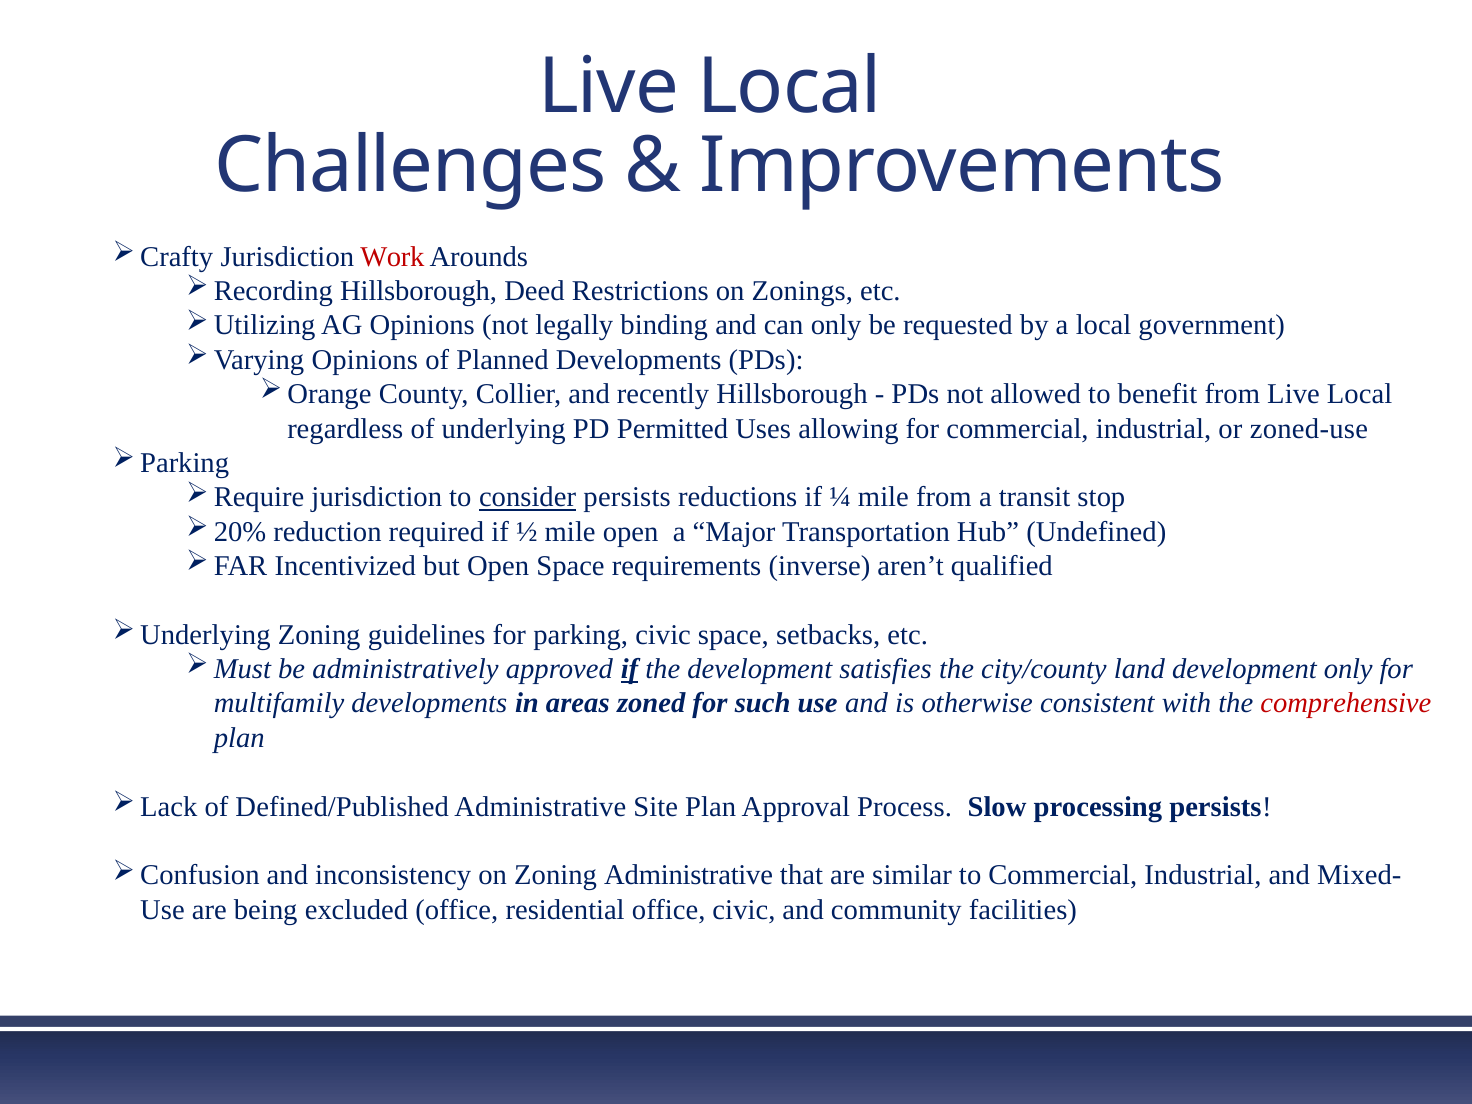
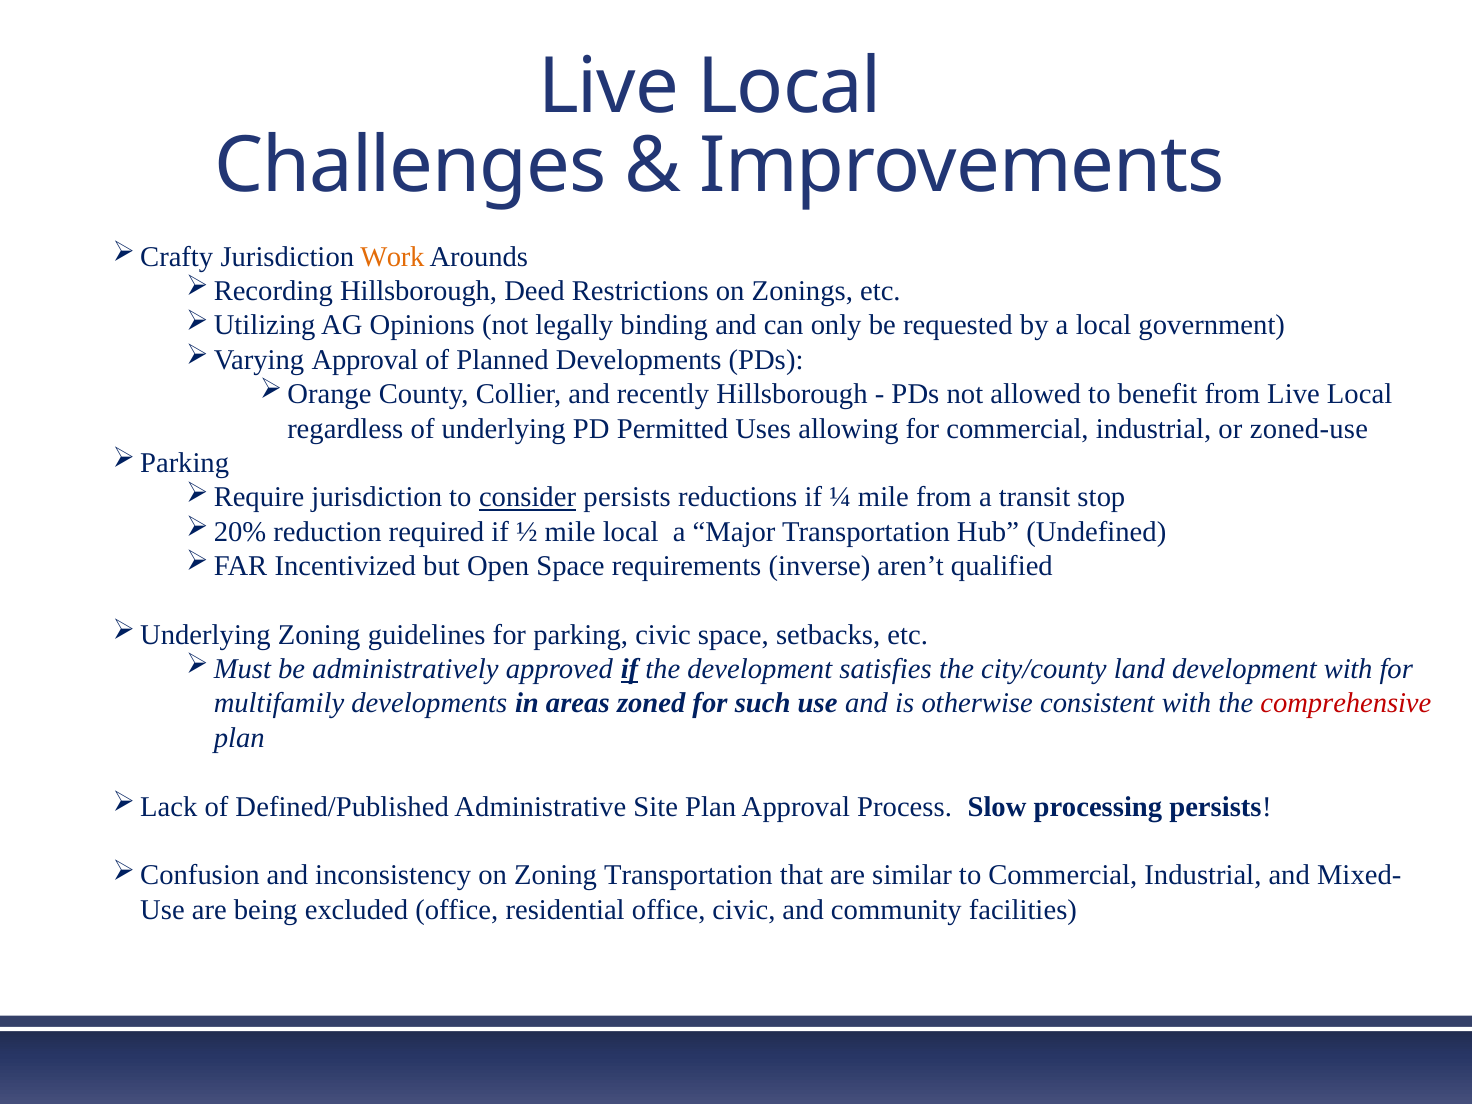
Work colour: red -> orange (392, 257)
Opinions: Opinions -> Approval (365, 360)
mile open: open -> local (631, 532)
development only: only -> with (1348, 669)
Zoning Administrative: Administrative -> Transportation (688, 875)
